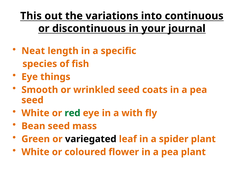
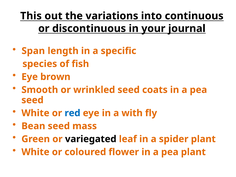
Neat: Neat -> Span (33, 51)
things: things -> brown (55, 77)
red colour: green -> blue (72, 113)
